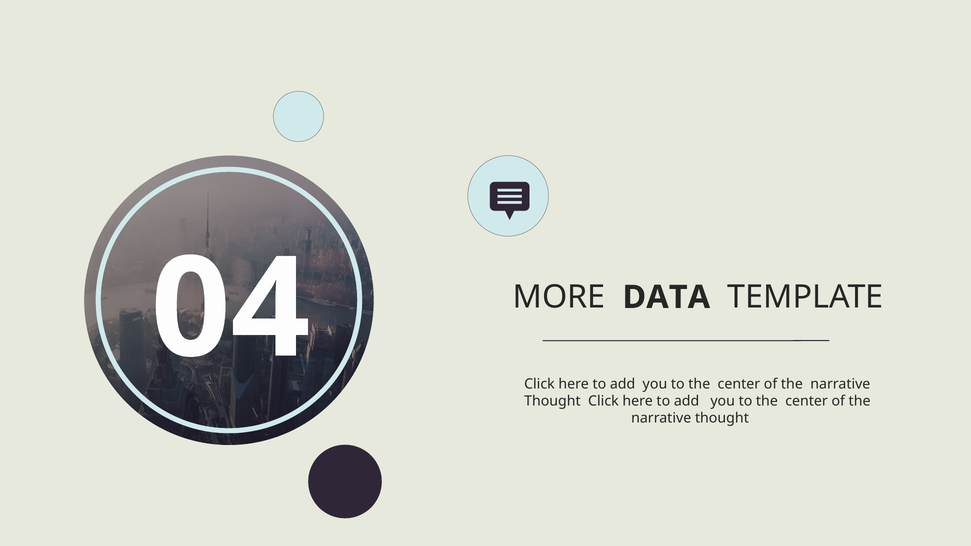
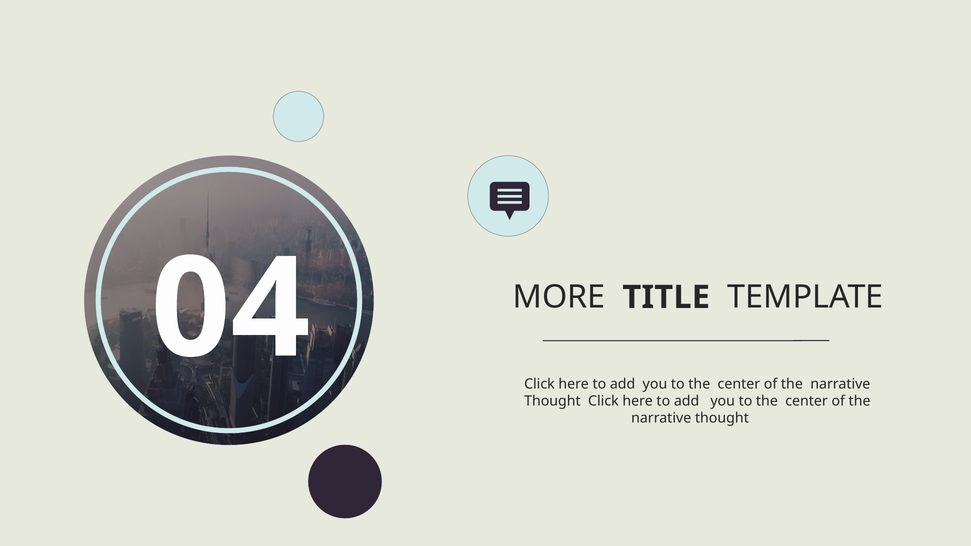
DATA: DATA -> TITLE (666, 297)
